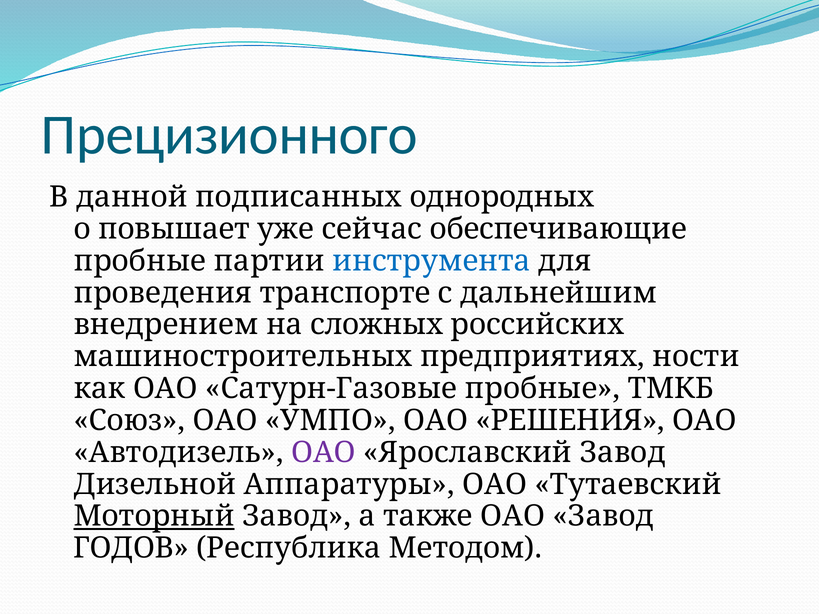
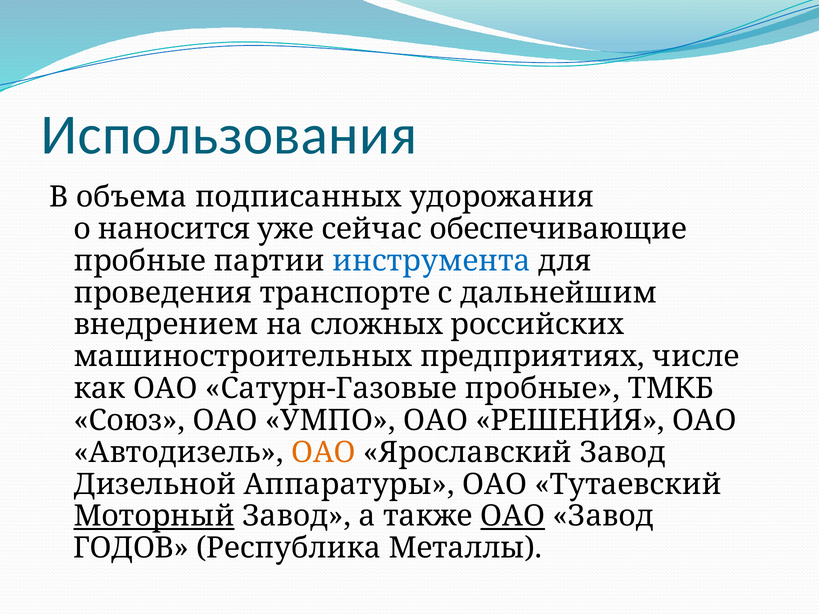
Прецизионного: Прецизионного -> Использования (229, 135)
данной: данной -> объема (132, 197)
однородных: однородных -> удорожания (502, 197)
повышает: повышает -> наносится (174, 229)
ности: ности -> числе (696, 357)
ОАО colour: purple -> orange (323, 453)
ОАО underline: none -> present (513, 516)
Методом: Методом -> Металлы (465, 548)
